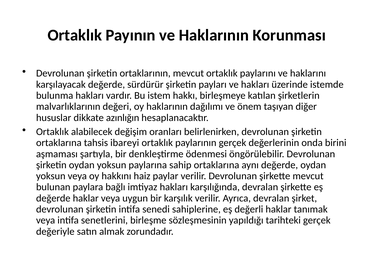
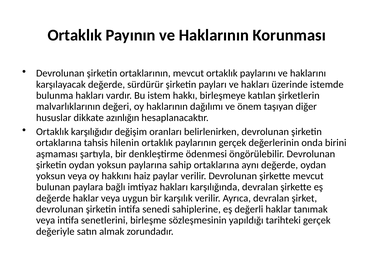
alabilecek: alabilecek -> karşılığıdır (92, 132)
ibareyi: ibareyi -> hilenin (125, 143)
